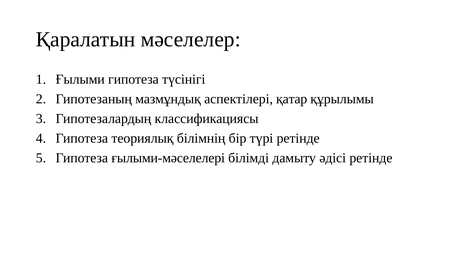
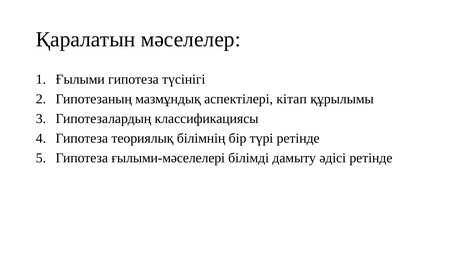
қатар: қатар -> кітап (292, 99)
